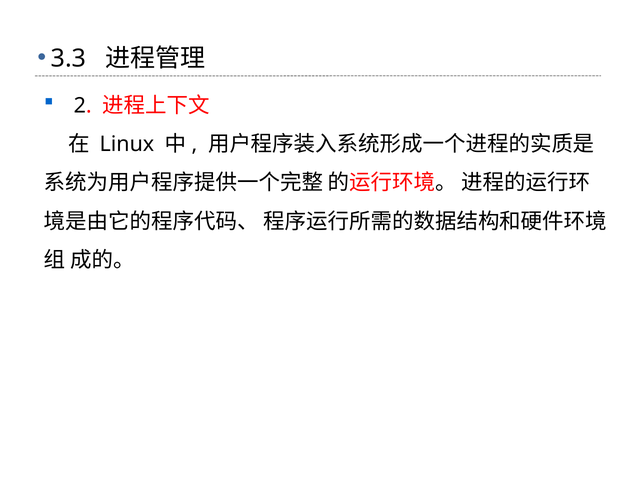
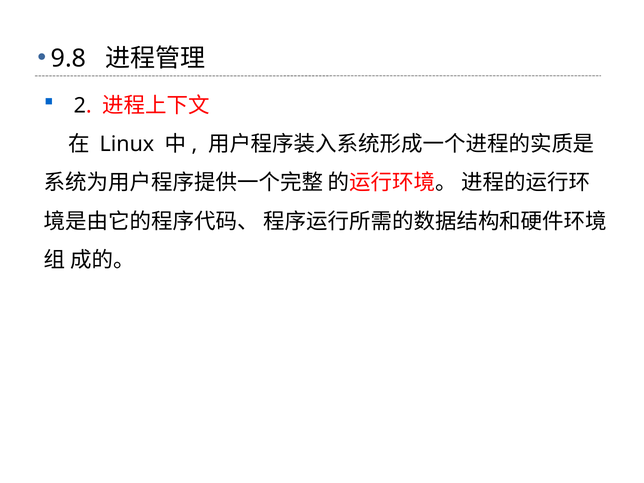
3.3: 3.3 -> 9.8 (69, 58)
